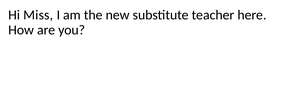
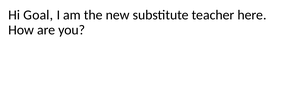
Miss: Miss -> Goal (38, 15)
